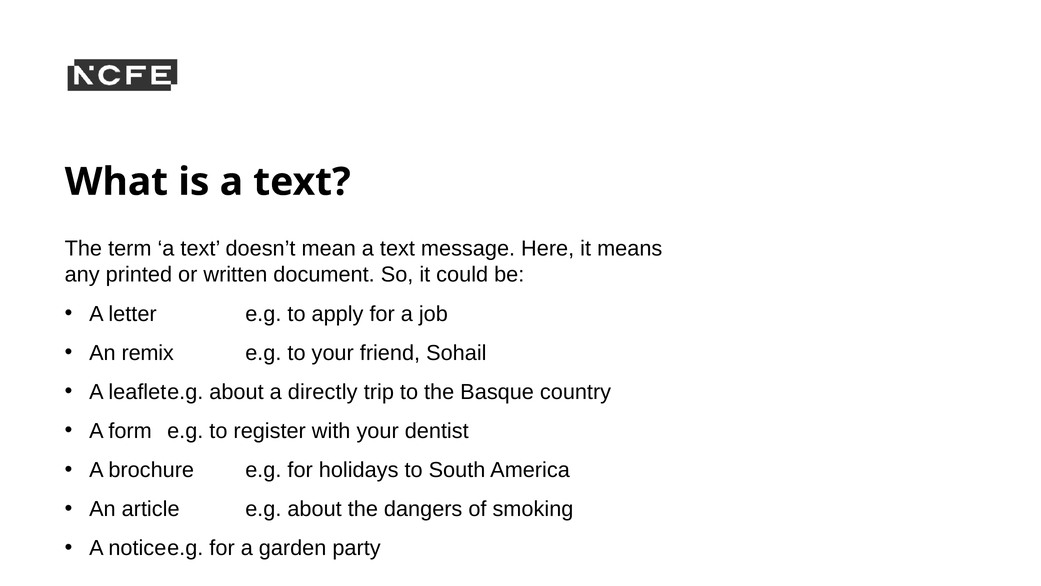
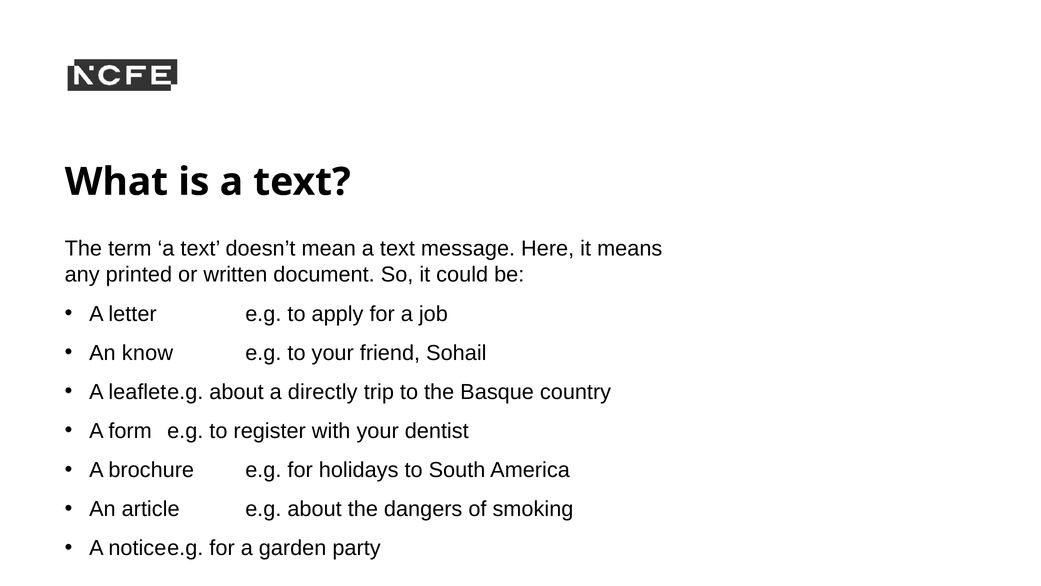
remix: remix -> know (147, 353)
